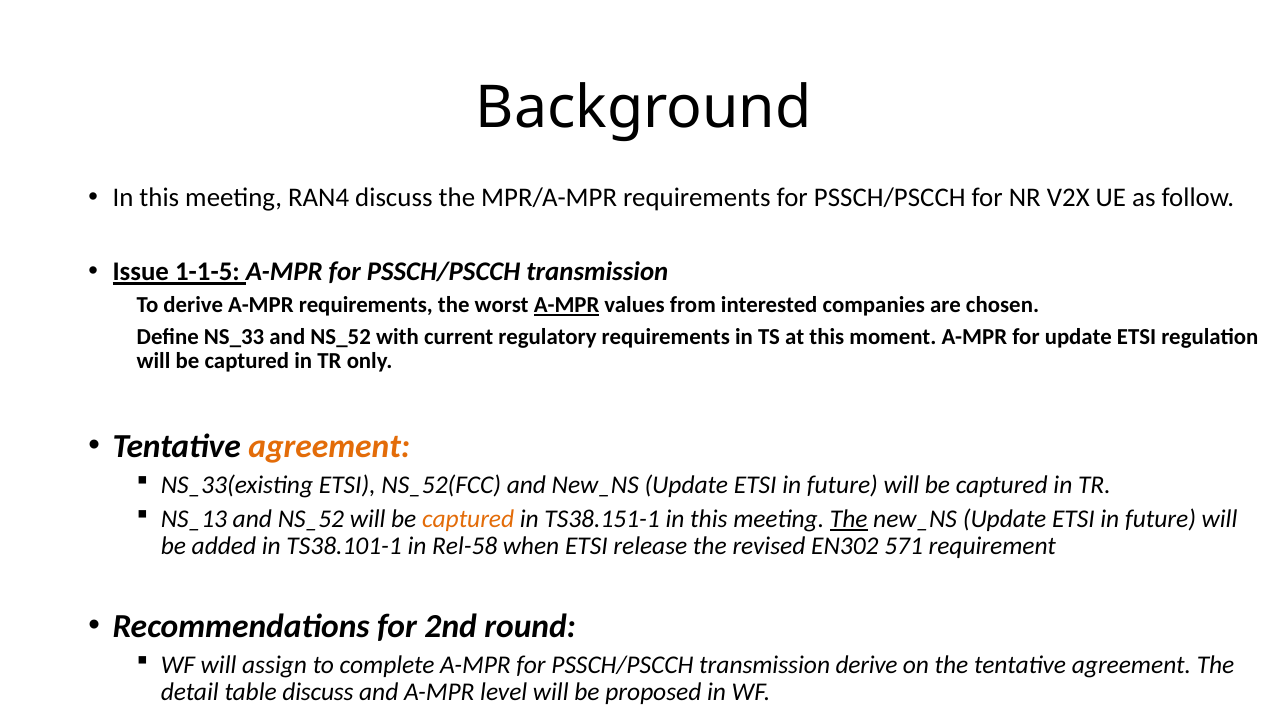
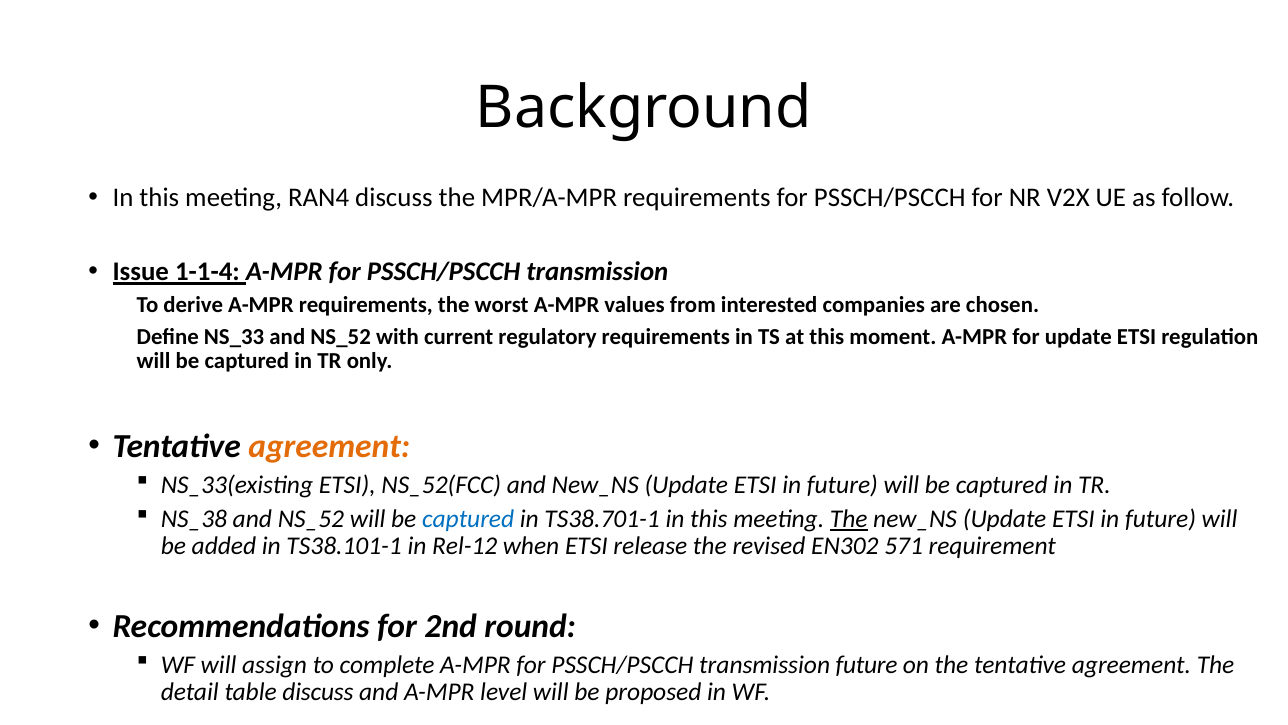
1-1-5: 1-1-5 -> 1-1-4 (207, 272)
A-MPR underline: present -> none (567, 305)
NS_13: NS_13 -> NS_38 (194, 519)
captured colour: orange -> blue (468, 519)
TS38.151-1: TS38.151-1 -> TS38.701-1 (602, 519)
Rel-58: Rel-58 -> Rel-12 (465, 546)
transmission derive: derive -> future (867, 664)
